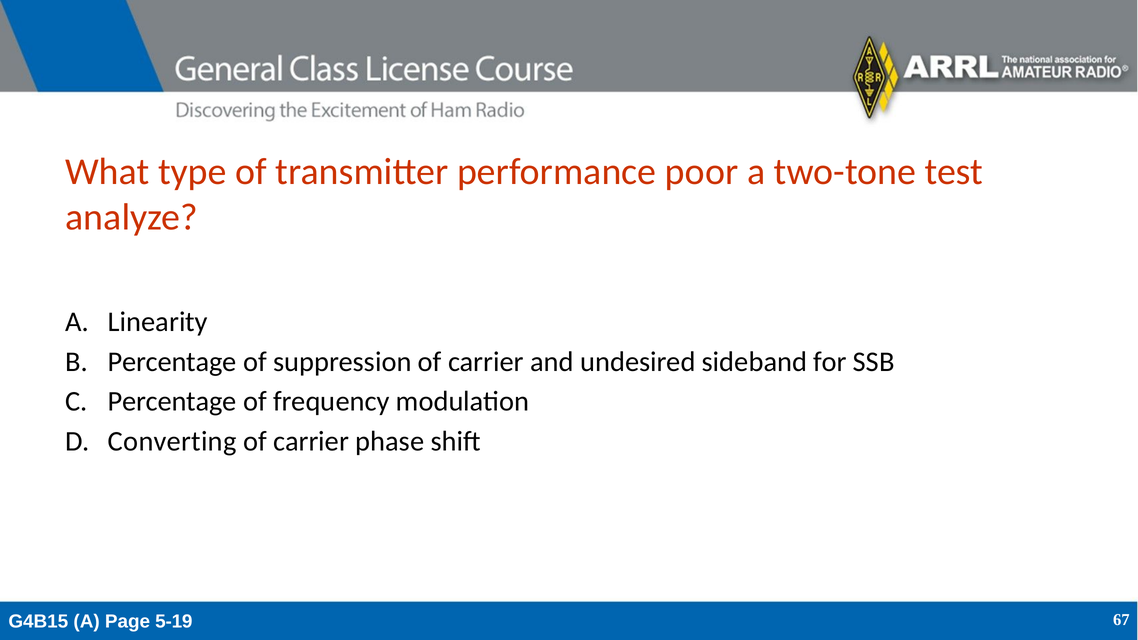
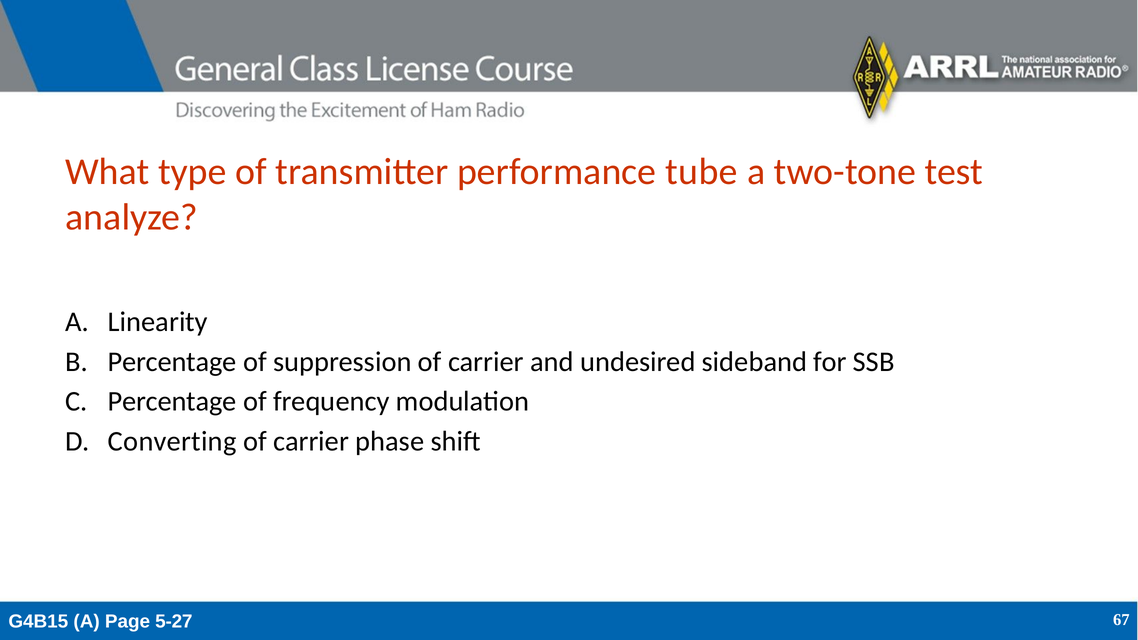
poor: poor -> tube (702, 172)
5-19: 5-19 -> 5-27 (174, 621)
